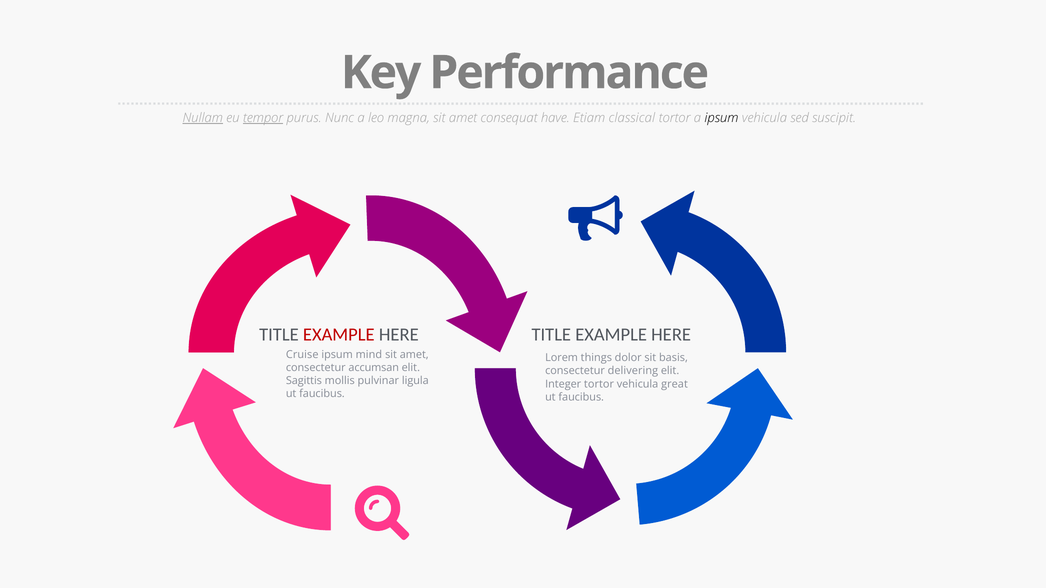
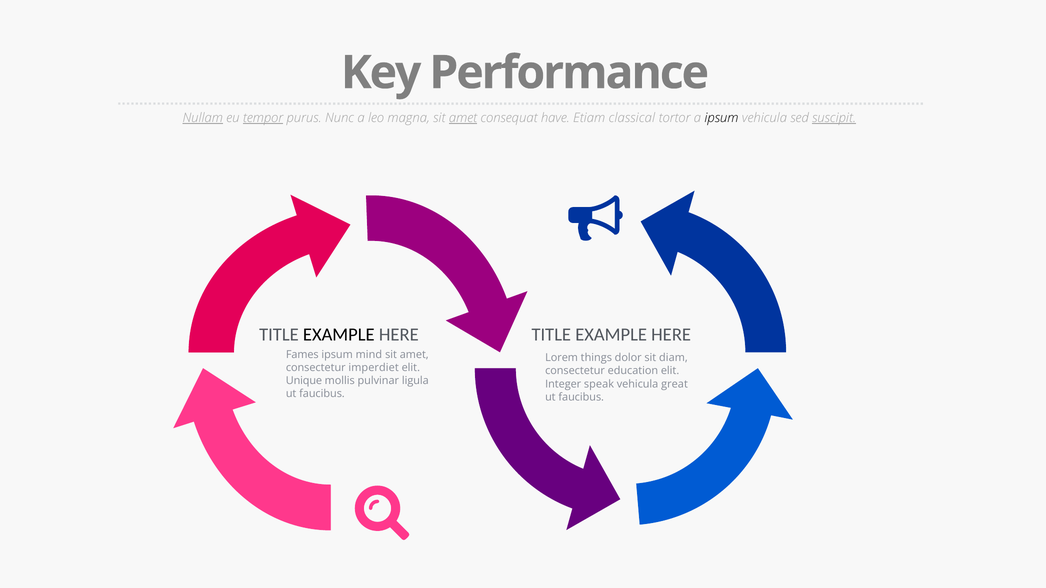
amet underline: none -> present (463, 118)
suscipit underline: none -> present (834, 118)
EXAMPLE colour: red -> black (339, 335)
Cruise: Cruise -> Fames (302, 355)
basis: basis -> diam (673, 358)
accumsan: accumsan -> imperdiet (374, 368)
delivering: delivering -> education (633, 371)
Sagittis: Sagittis -> Unique (304, 381)
Integer tortor: tortor -> speak (599, 384)
